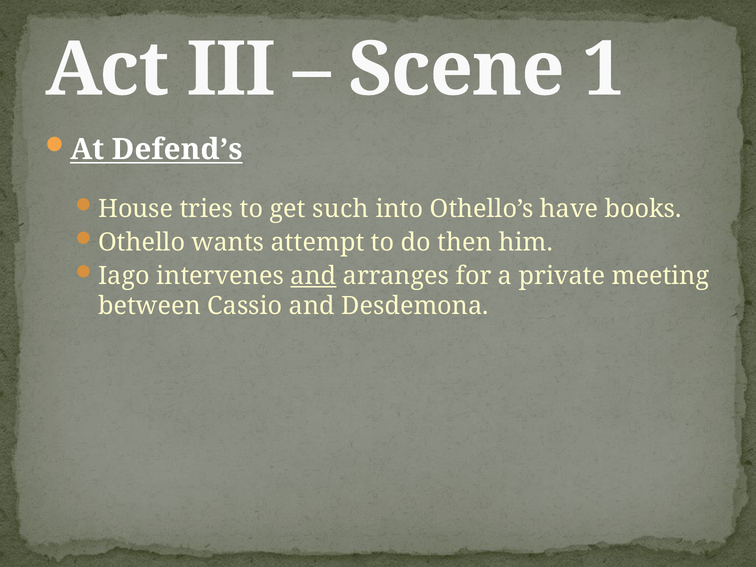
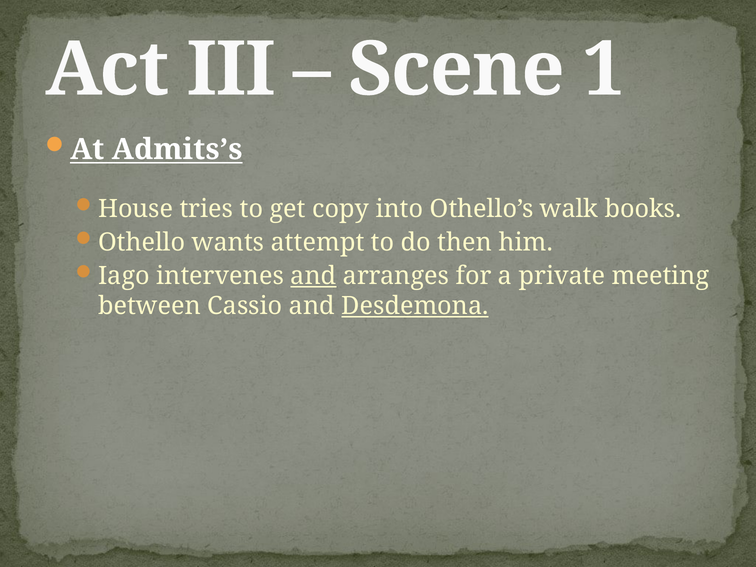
Defend’s: Defend’s -> Admits’s (177, 149)
such: such -> copy (341, 209)
have: have -> walk (569, 209)
Desdemona underline: none -> present (415, 306)
